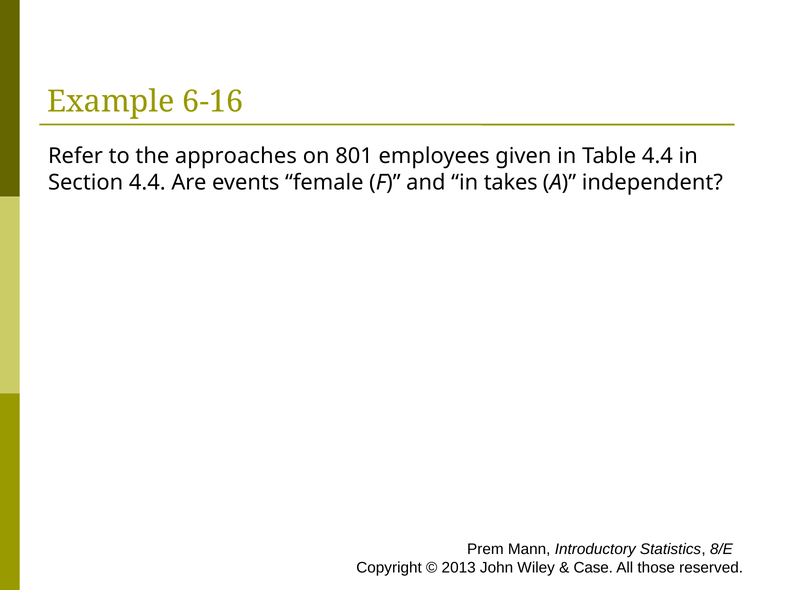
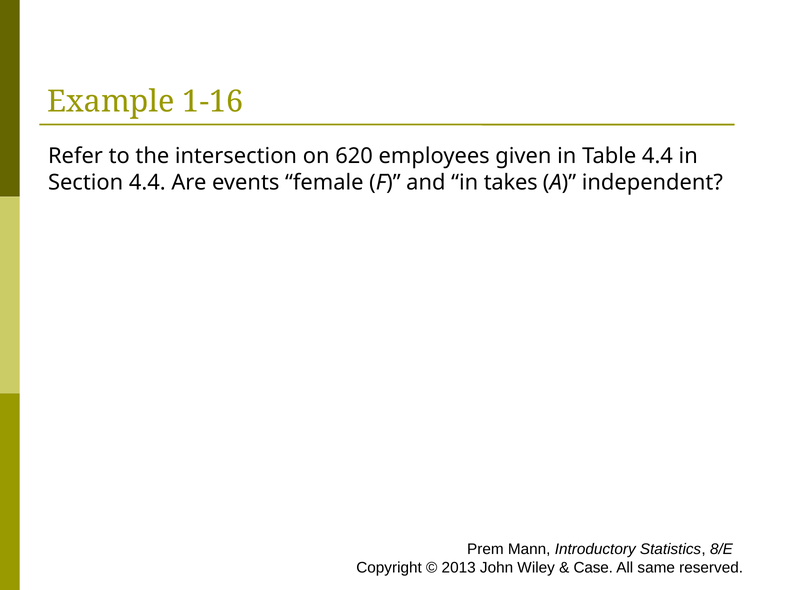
6-16: 6-16 -> 1-16 (213, 102)
approaches: approaches -> intersection (236, 156)
801: 801 -> 620 (354, 156)
those: those -> same (656, 568)
